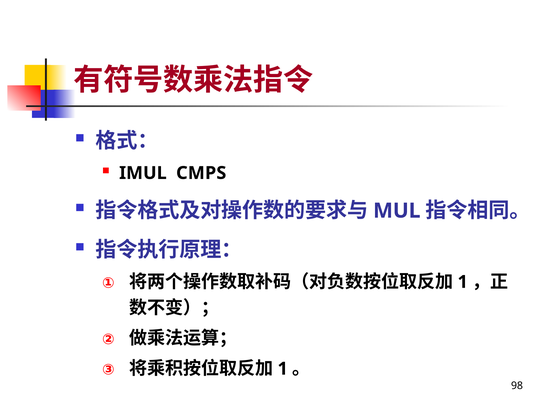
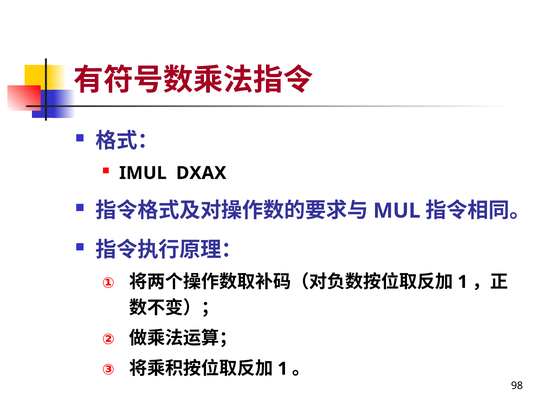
CMPS: CMPS -> DXAX (201, 173)
